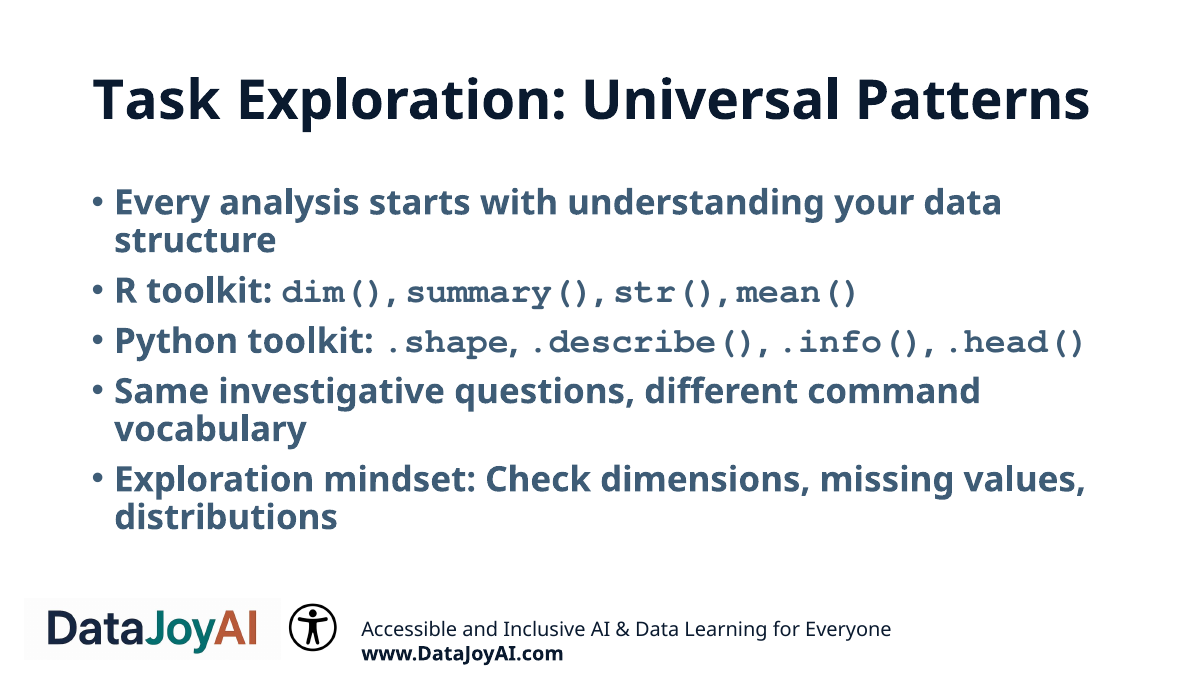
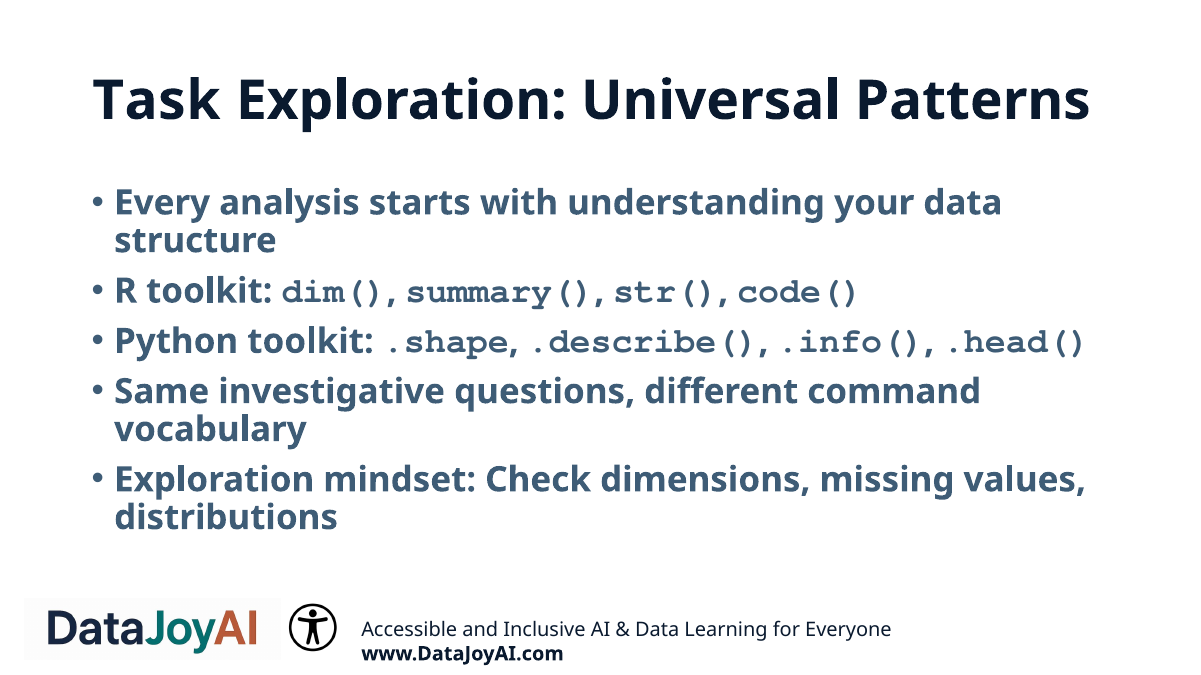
mean(: mean( -> code( (800, 291)
